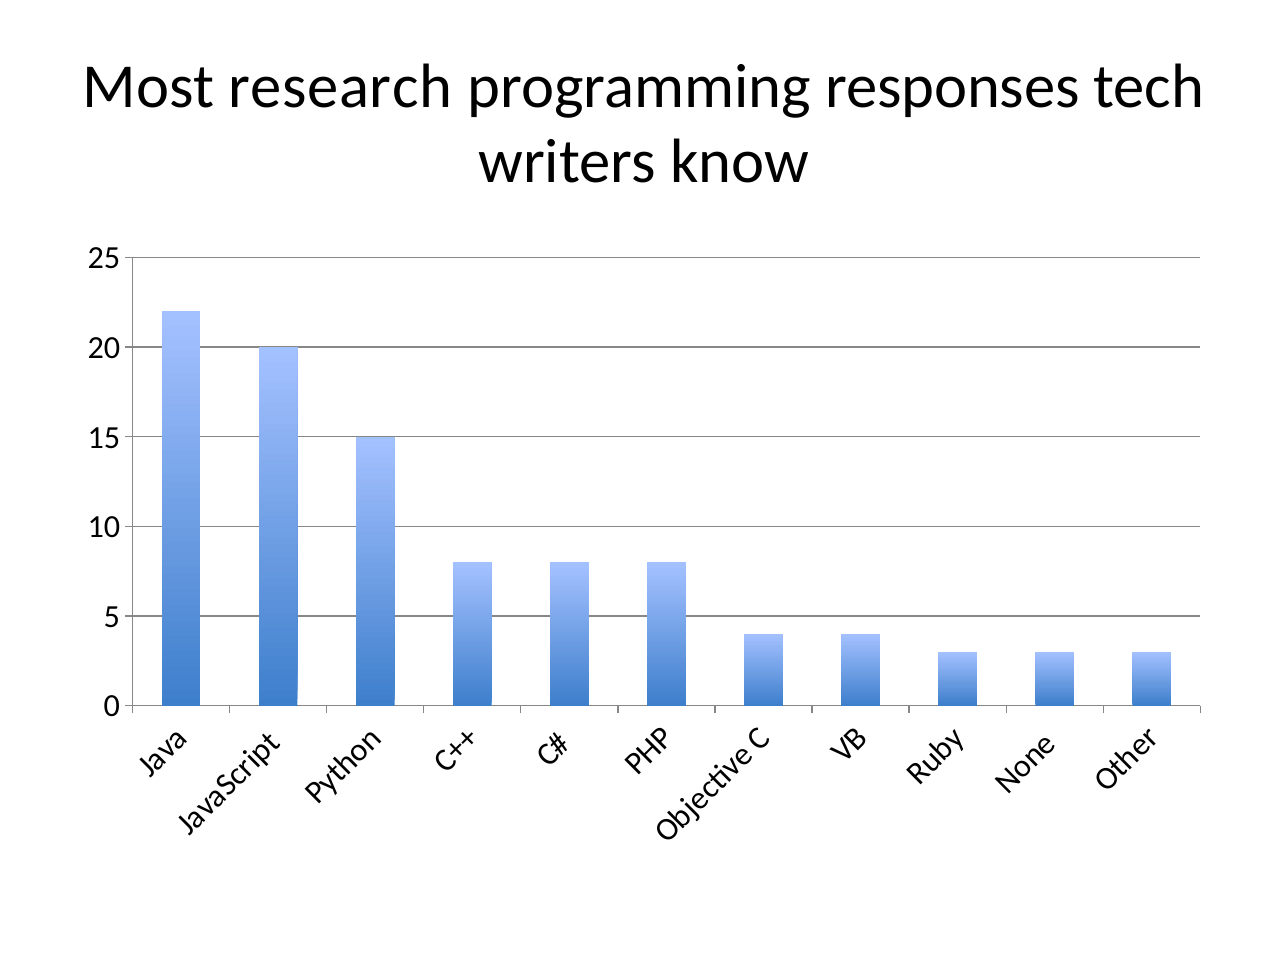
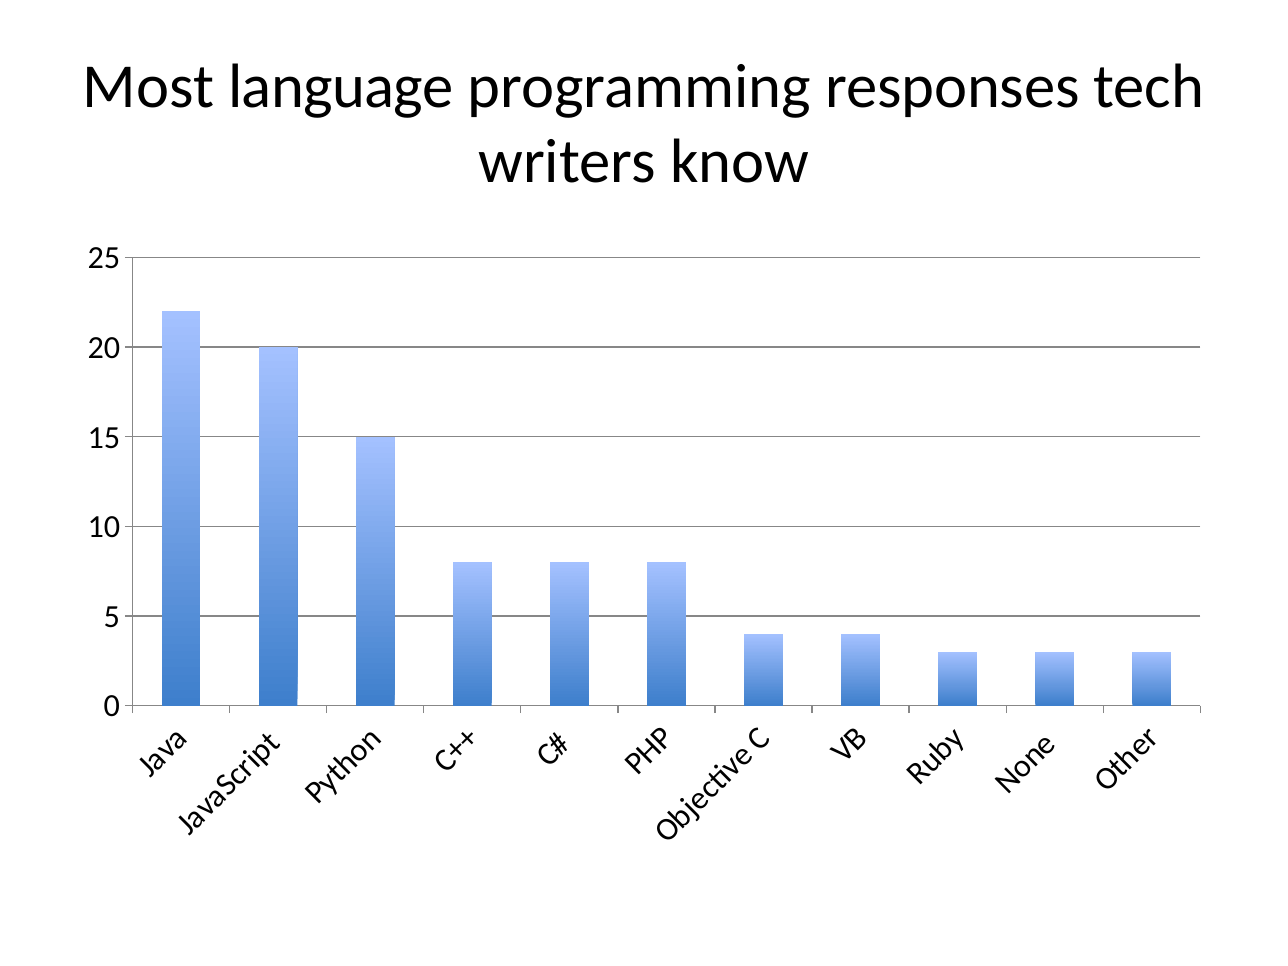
research: research -> language (341, 87)
